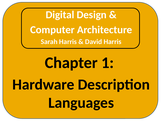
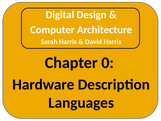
1: 1 -> 0 (108, 63)
